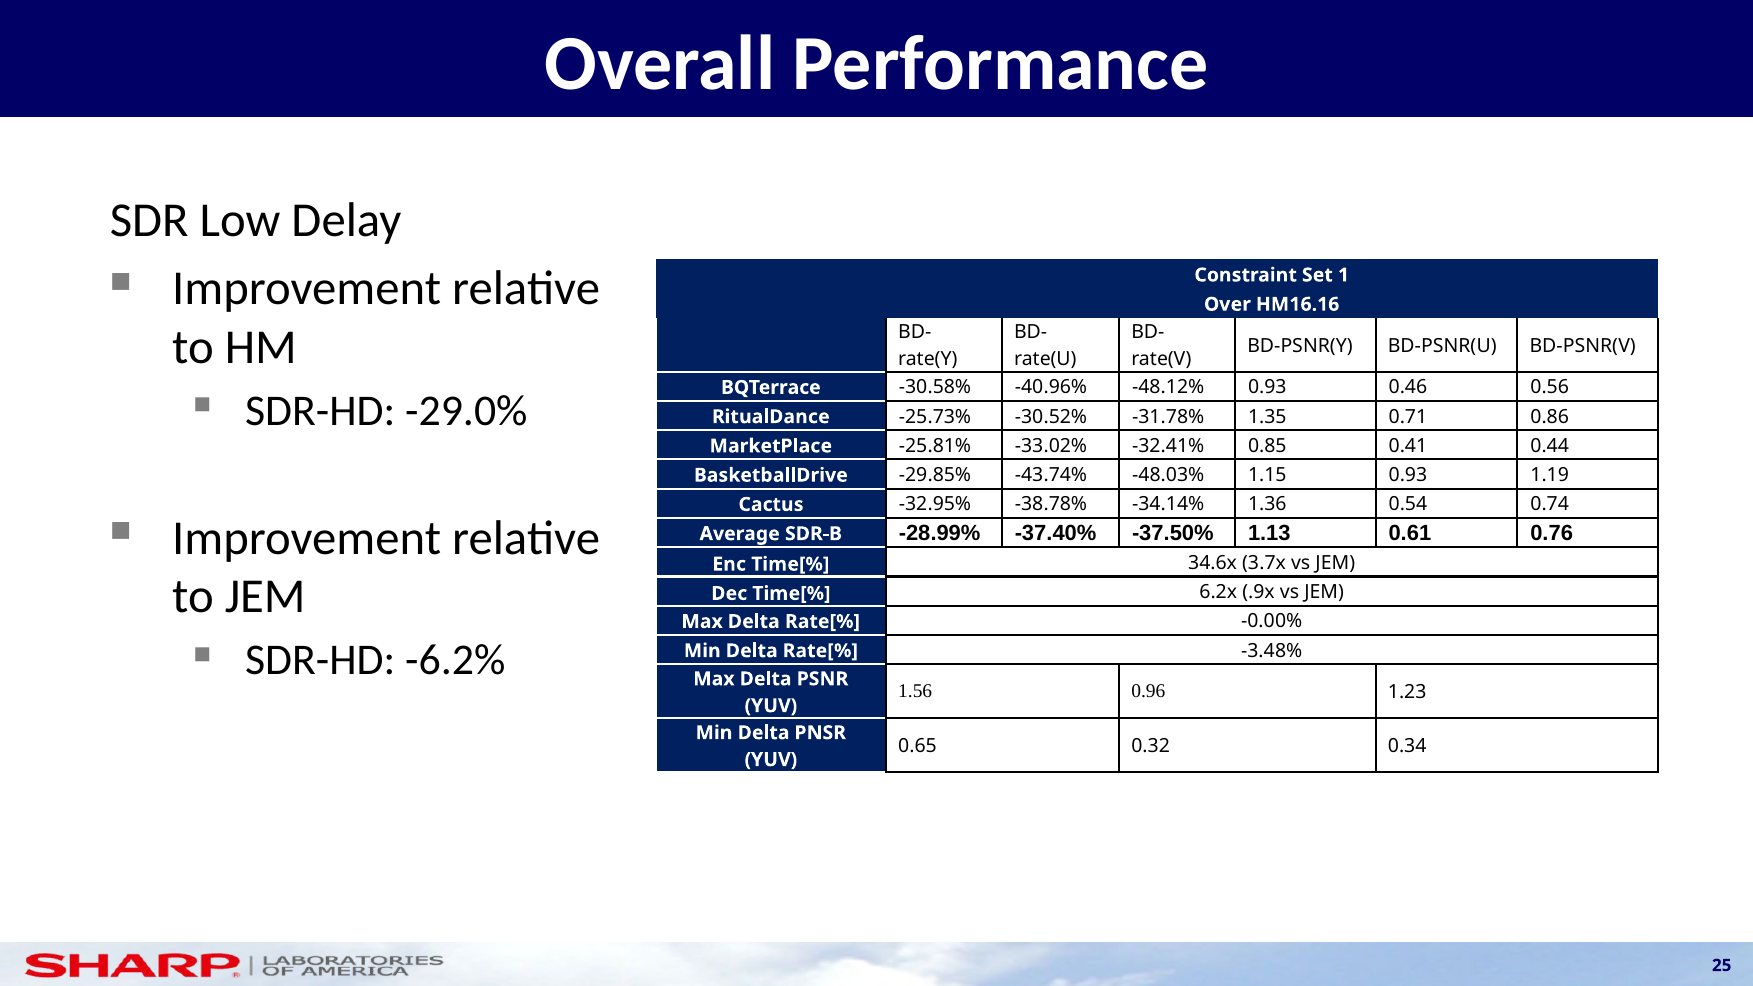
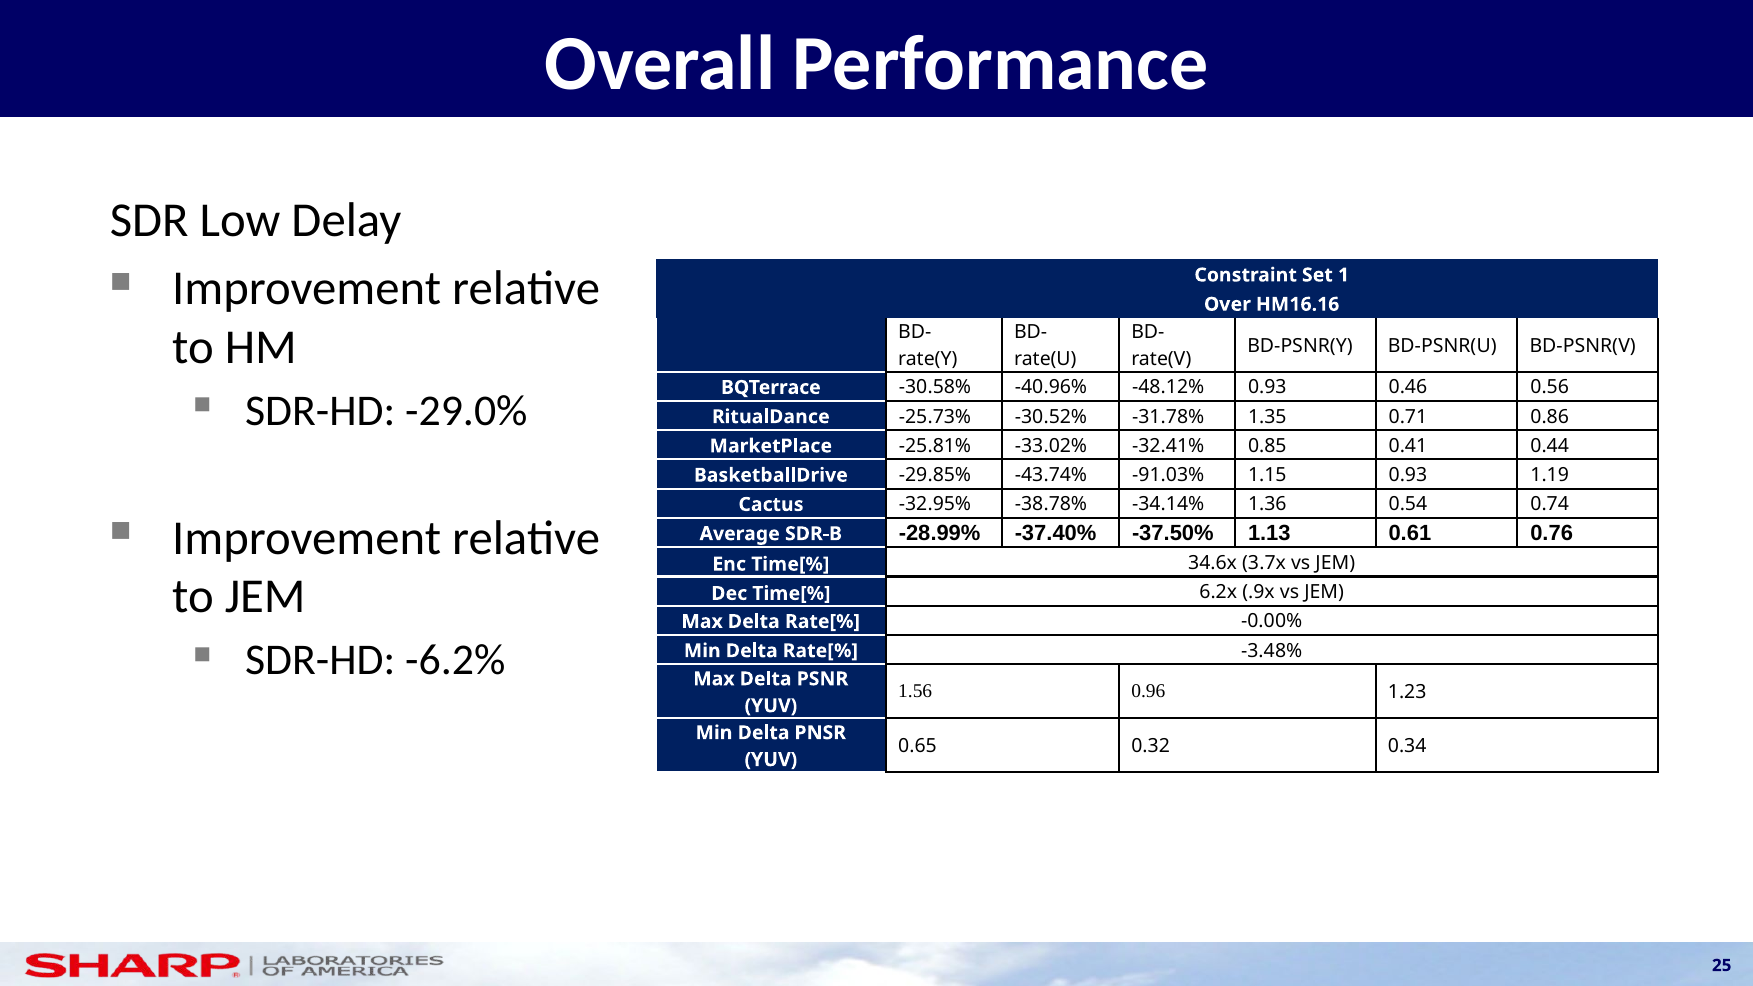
-48.03%: -48.03% -> -91.03% (1168, 475)
